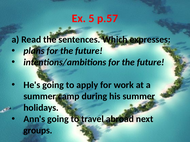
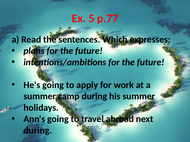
p.57: p.57 -> p.77 (108, 18)
groups: groups -> during (38, 131)
